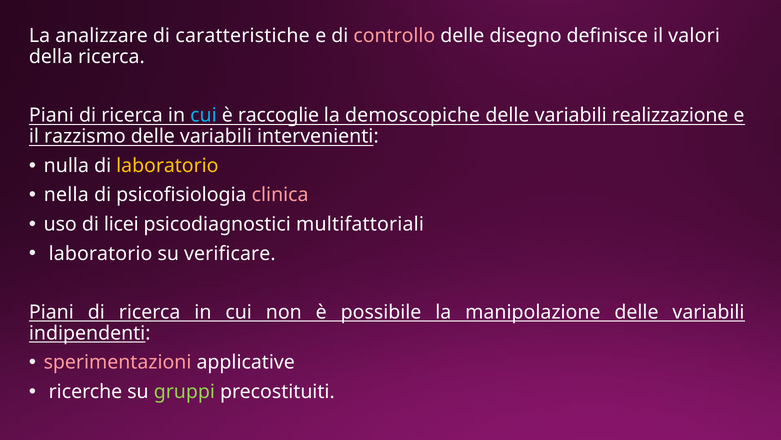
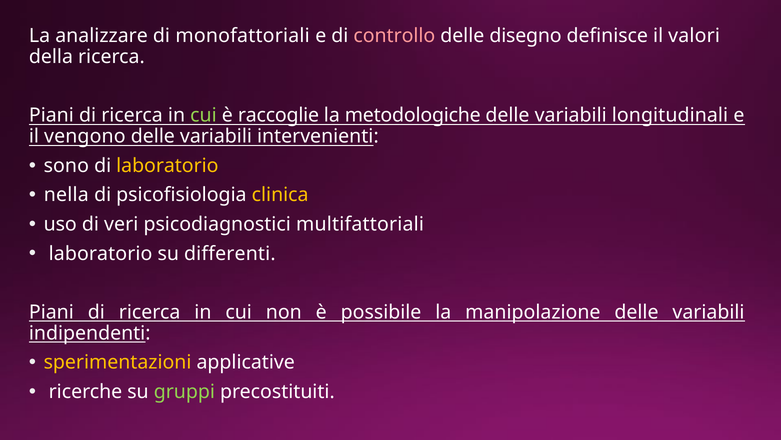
caratteristiche: caratteristiche -> monofattoriali (243, 36)
cui colour: light blue -> light green (203, 115)
demoscopiche: demoscopiche -> metodologiche (413, 115)
realizzazione: realizzazione -> longitudinali (670, 115)
razzismo: razzismo -> vengono (85, 136)
nulla: nulla -> sono (66, 166)
clinica colour: pink -> yellow (280, 195)
licei: licei -> veri (121, 224)
verificare: verificare -> differenti (230, 253)
sperimentazioni colour: pink -> yellow (118, 362)
